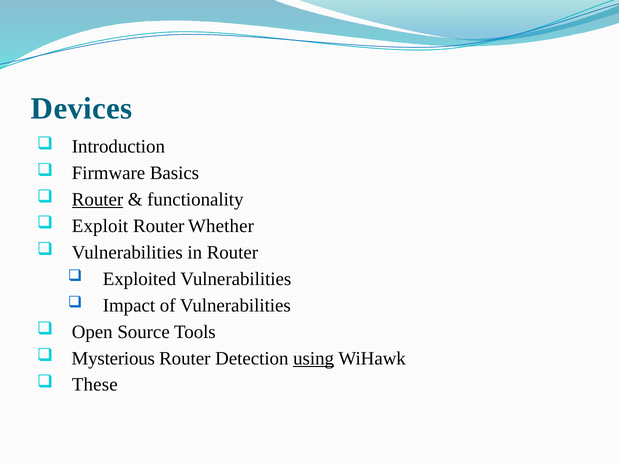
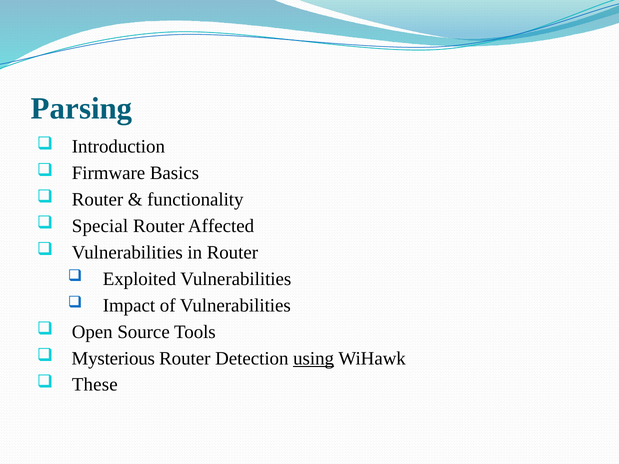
Devices: Devices -> Parsing (82, 109)
Router underline: present -> none (98, 200)
Exploit: Exploit -> Special (100, 226)
Whether: Whether -> Affected (221, 226)
